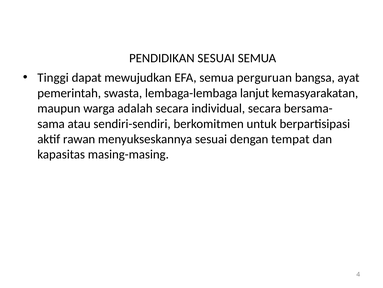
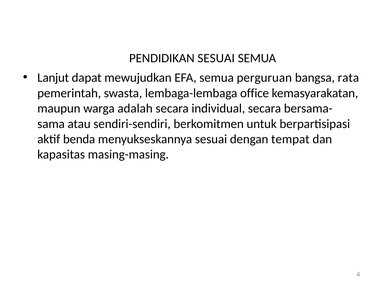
Tinggi: Tinggi -> Lanjut (53, 77)
ayat: ayat -> rata (348, 77)
lanjut: lanjut -> office (255, 93)
rawan: rawan -> benda (79, 139)
